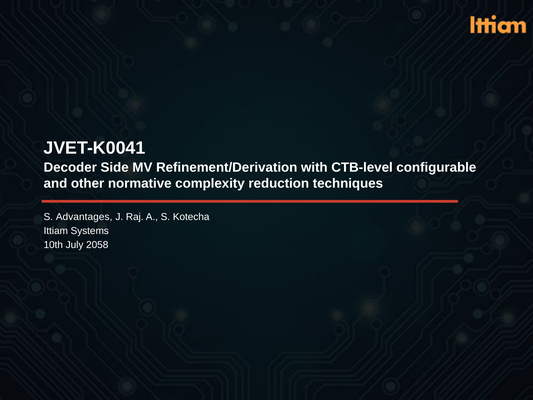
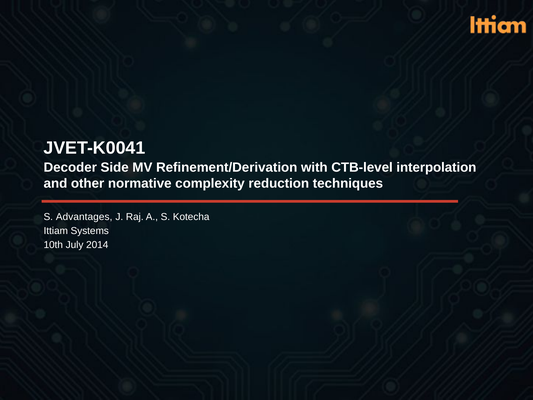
configurable: configurable -> interpolation (436, 167)
2058: 2058 -> 2014 (97, 245)
